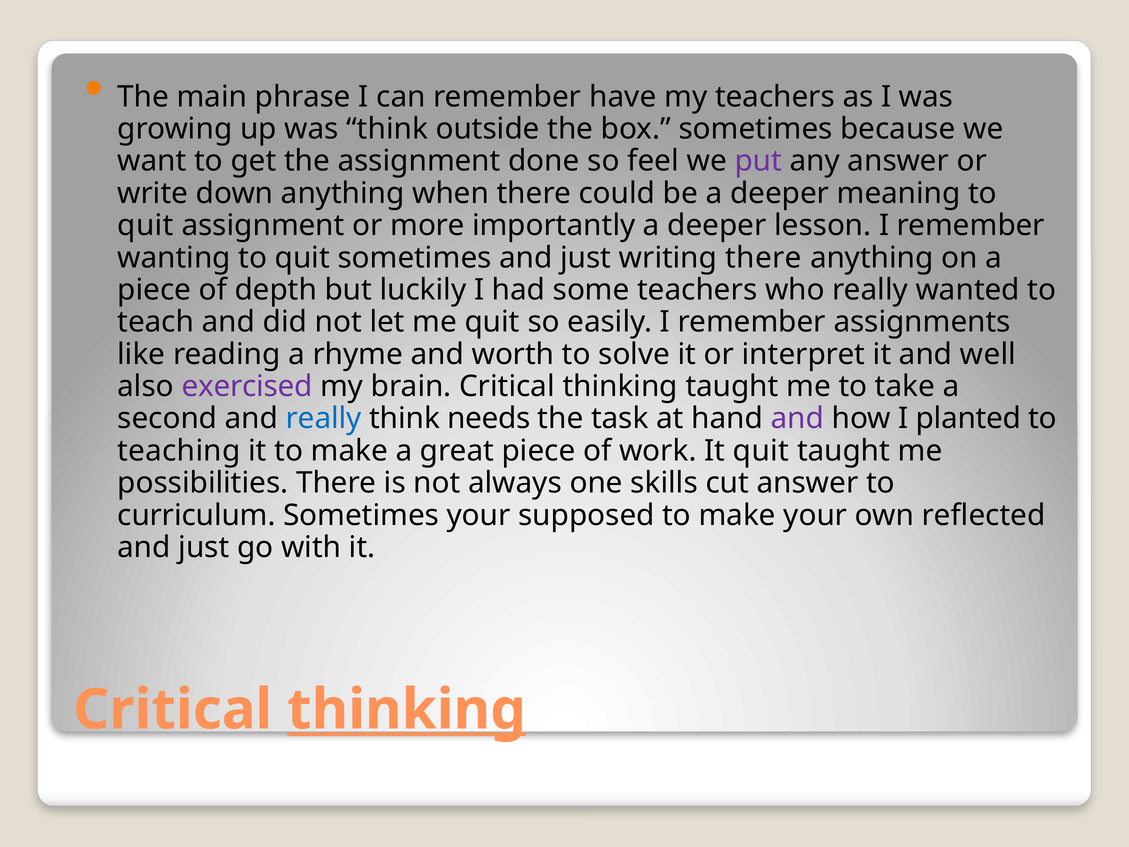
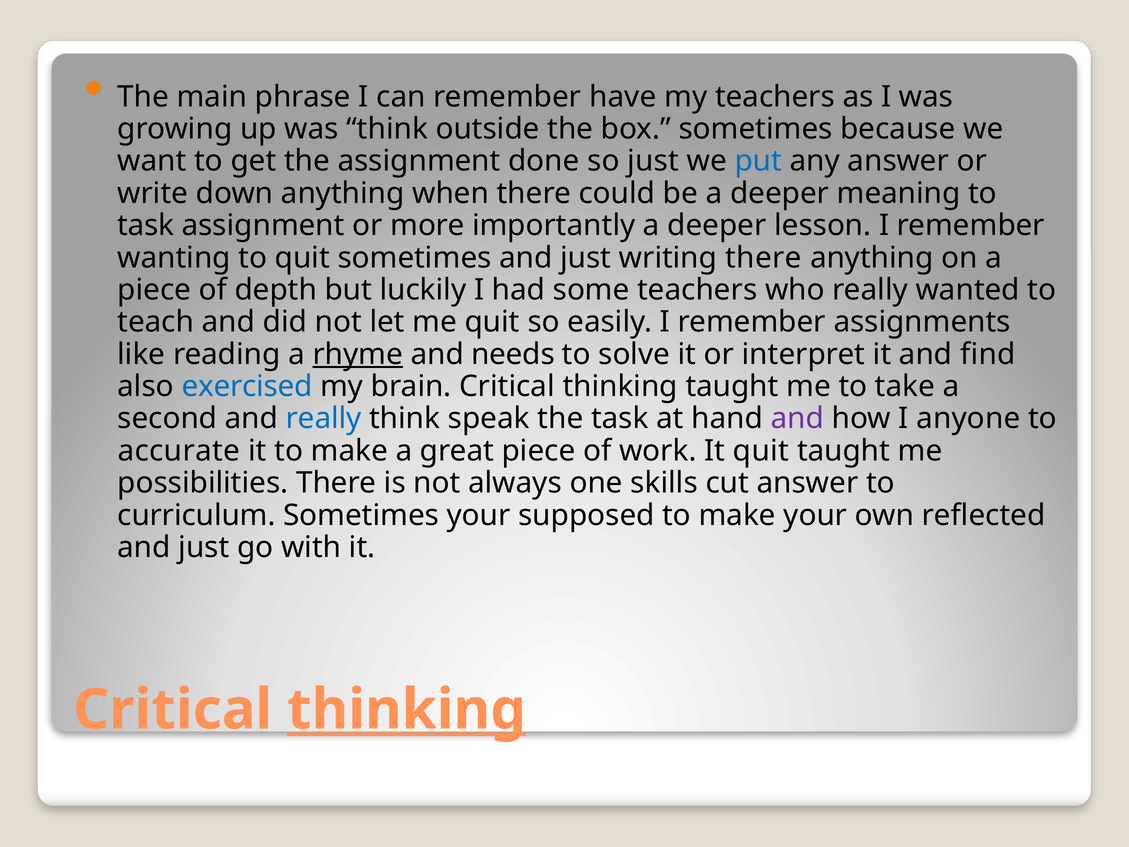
so feel: feel -> just (653, 161)
put colour: purple -> blue (758, 161)
quit: quit -> task (146, 225)
rhyme underline: none -> present (358, 354)
worth: worth -> needs (513, 354)
well: well -> find (988, 354)
exercised colour: purple -> blue (247, 386)
needs: needs -> speak (489, 419)
planted: planted -> anyone (968, 419)
teaching: teaching -> accurate (179, 451)
